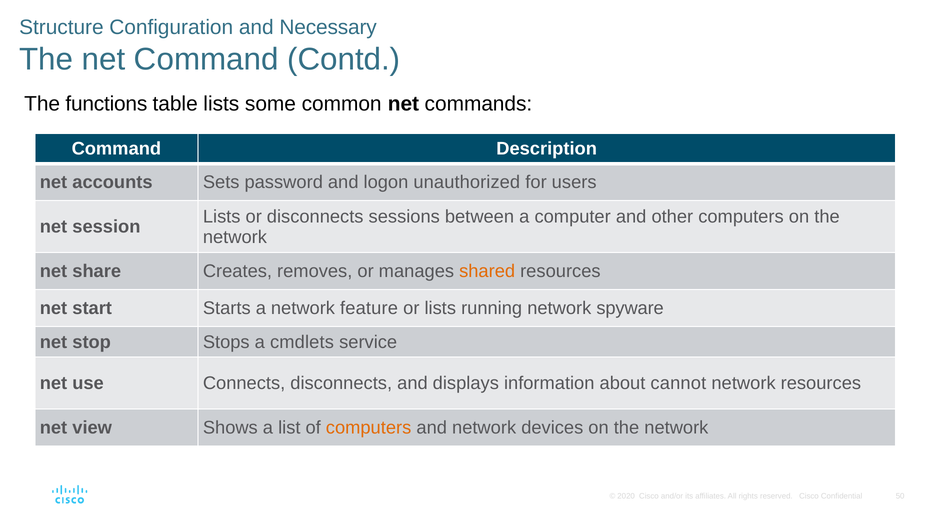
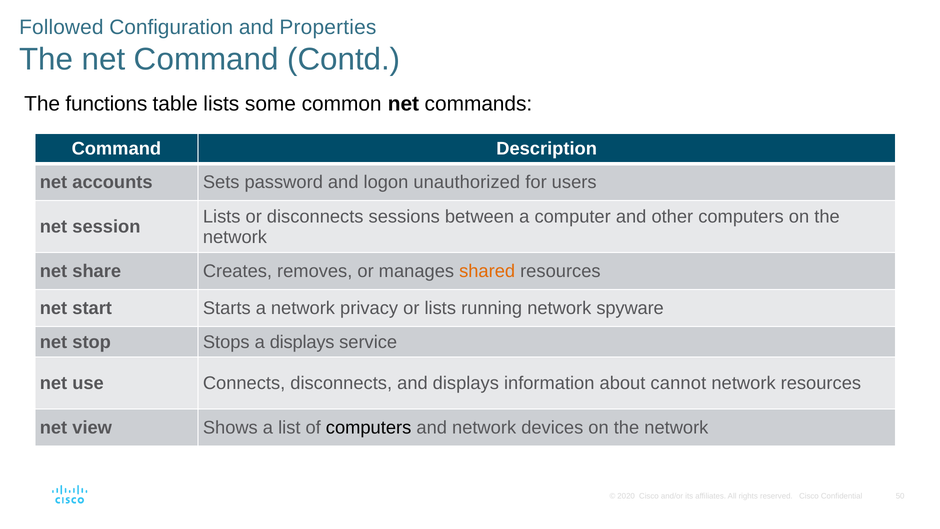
Structure: Structure -> Followed (61, 28)
Necessary: Necessary -> Properties (328, 28)
feature: feature -> privacy (369, 308)
a cmdlets: cmdlets -> displays (302, 342)
computers colour: orange -> black (369, 428)
